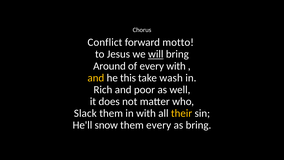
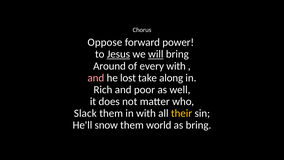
Conflict: Conflict -> Oppose (105, 42)
motto: motto -> power (178, 42)
Jesus underline: none -> present (118, 54)
and colour: yellow -> pink (96, 78)
this: this -> lost (128, 78)
wash: wash -> along (171, 78)
them every: every -> world (159, 125)
